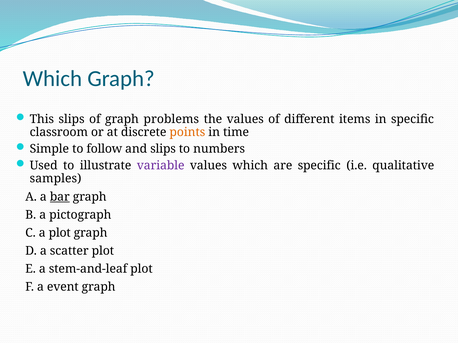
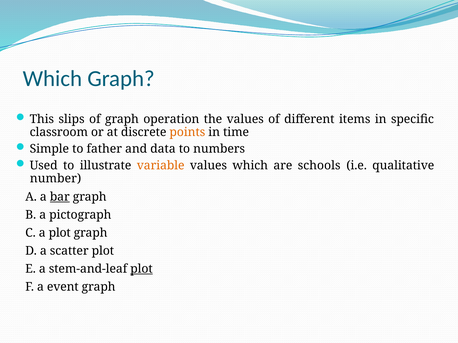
problems: problems -> operation (171, 119)
follow: follow -> father (104, 149)
and slips: slips -> data (163, 149)
variable colour: purple -> orange (161, 166)
are specific: specific -> schools (319, 166)
samples: samples -> number (56, 179)
plot underline: none -> present (141, 269)
